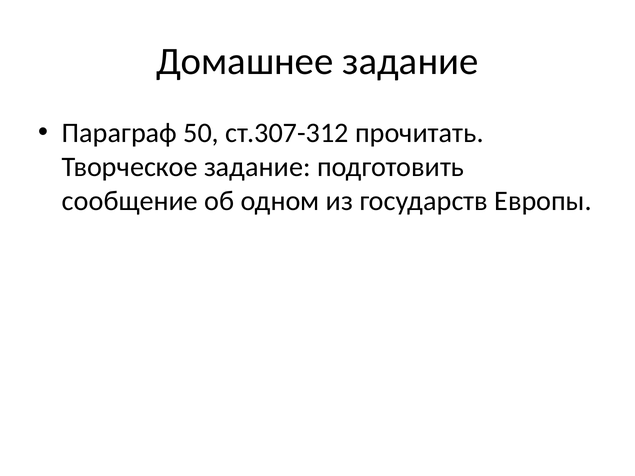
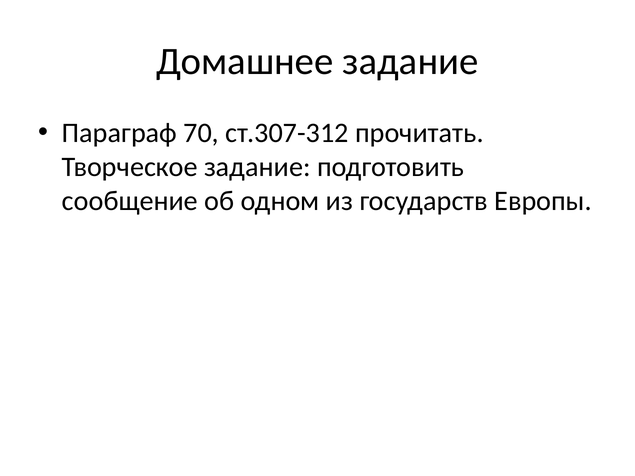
50: 50 -> 70 (201, 133)
